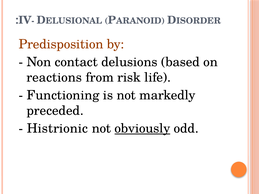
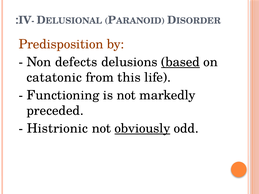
contact: contact -> defects (76, 62)
based underline: none -> present (180, 62)
reactions: reactions -> catatonic (54, 78)
risk: risk -> this (129, 78)
